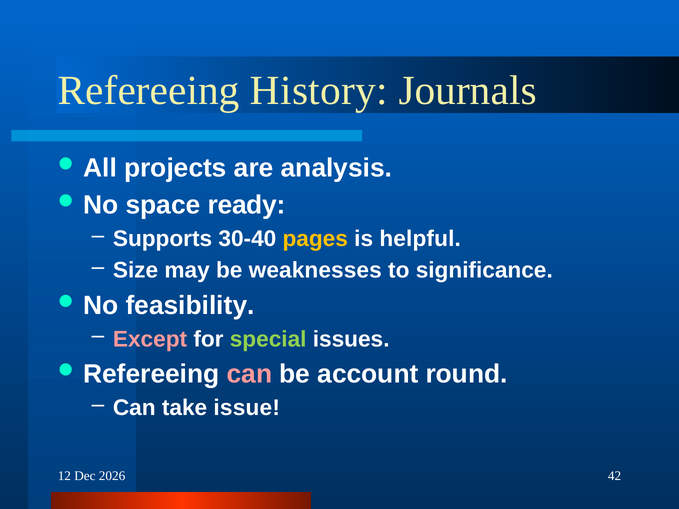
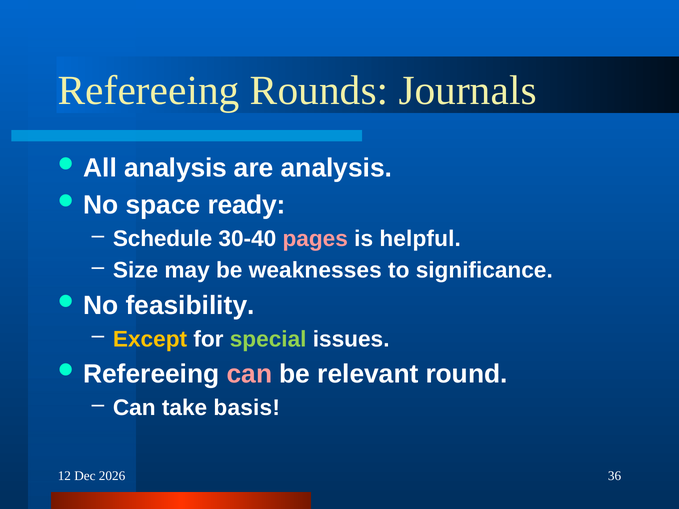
History: History -> Rounds (319, 91)
projects: projects -> analysis (175, 168)
Supports: Supports -> Schedule (163, 239)
pages colour: yellow -> pink (315, 239)
Except colour: pink -> yellow (150, 339)
account: account -> relevant (368, 374)
issue: issue -> basis (247, 408)
42: 42 -> 36 (615, 476)
